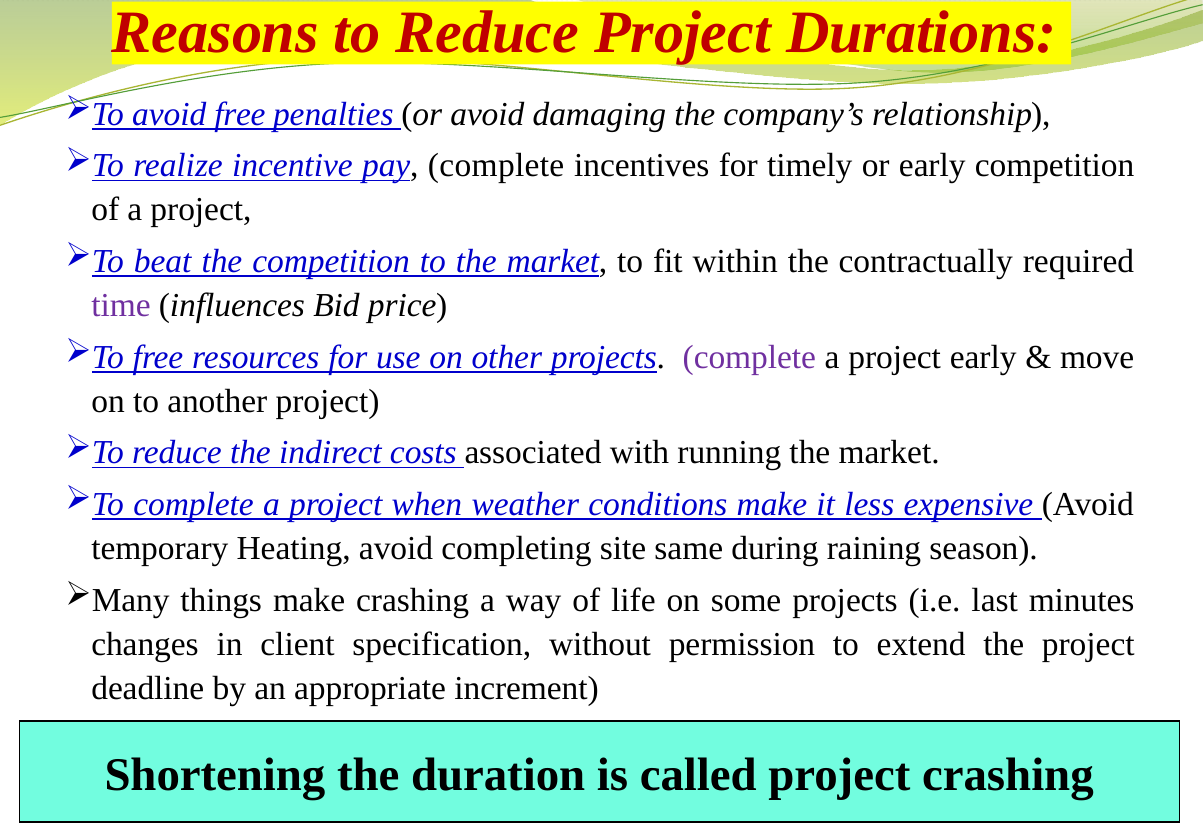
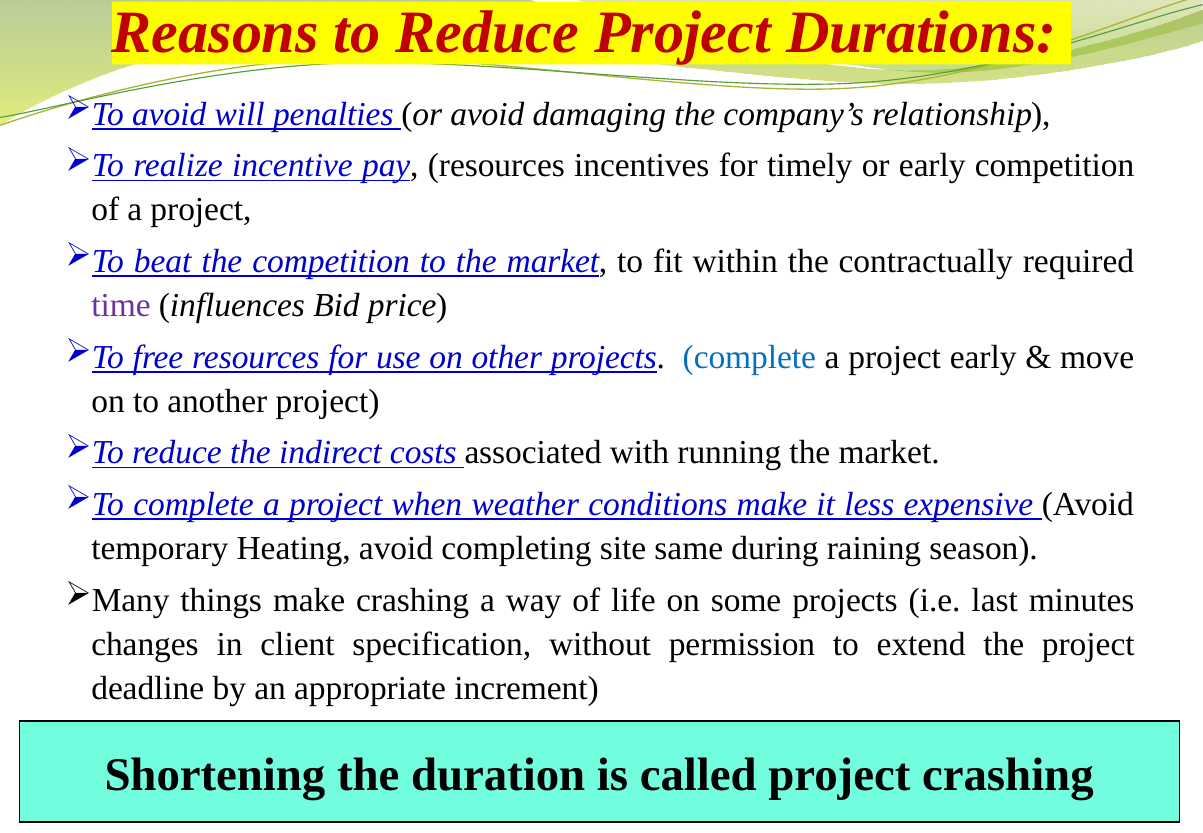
avoid free: free -> will (240, 114)
pay complete: complete -> resources (496, 166)
complete colour: purple -> blue (749, 357)
